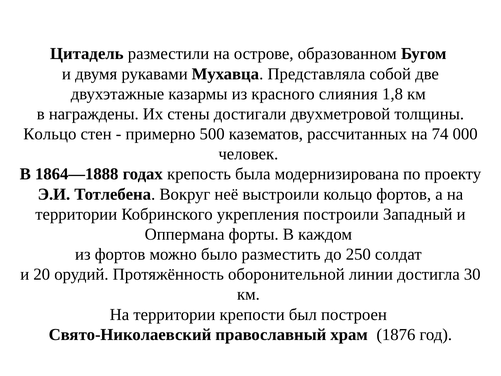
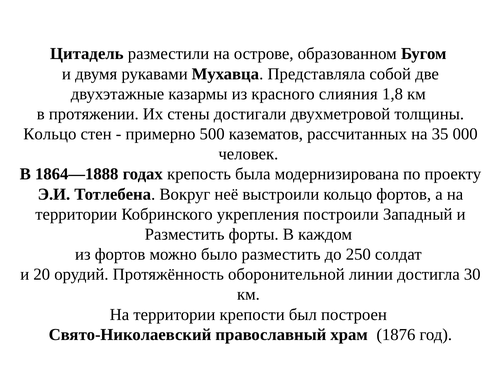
награждены: награждены -> протяжении (94, 114)
74: 74 -> 35 (440, 134)
Оппермана: Оппермана -> Разместить (185, 234)
